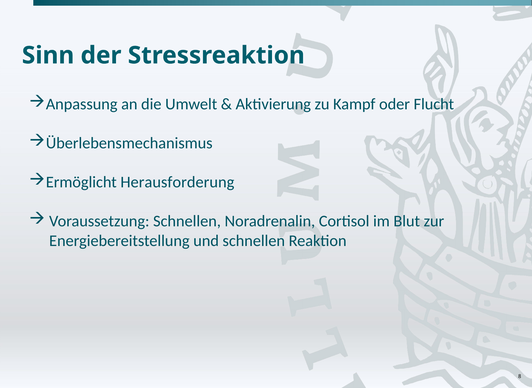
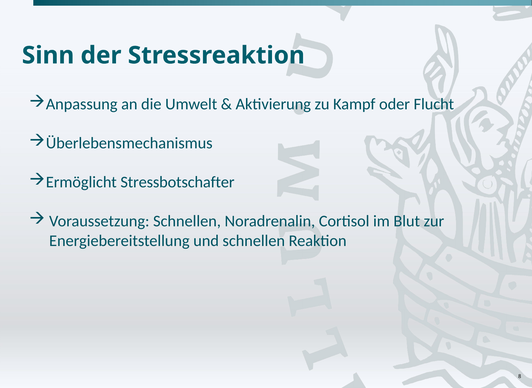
Herausforderung: Herausforderung -> Stressbotschafter (177, 182)
